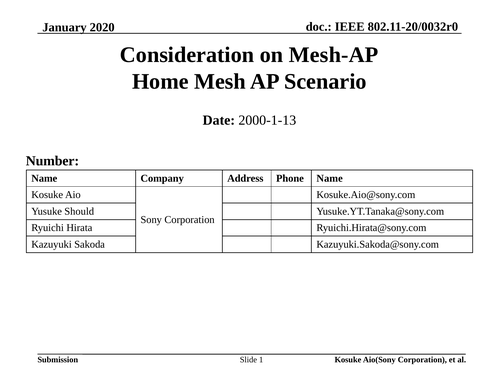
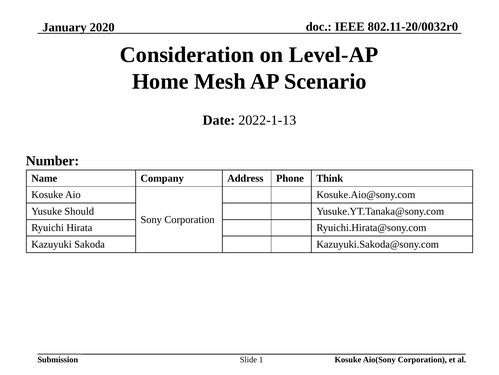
Mesh-AP: Mesh-AP -> Level-AP (334, 55)
2000-1-13: 2000-1-13 -> 2022-1-13 (267, 120)
Phone Name: Name -> Think (330, 178)
